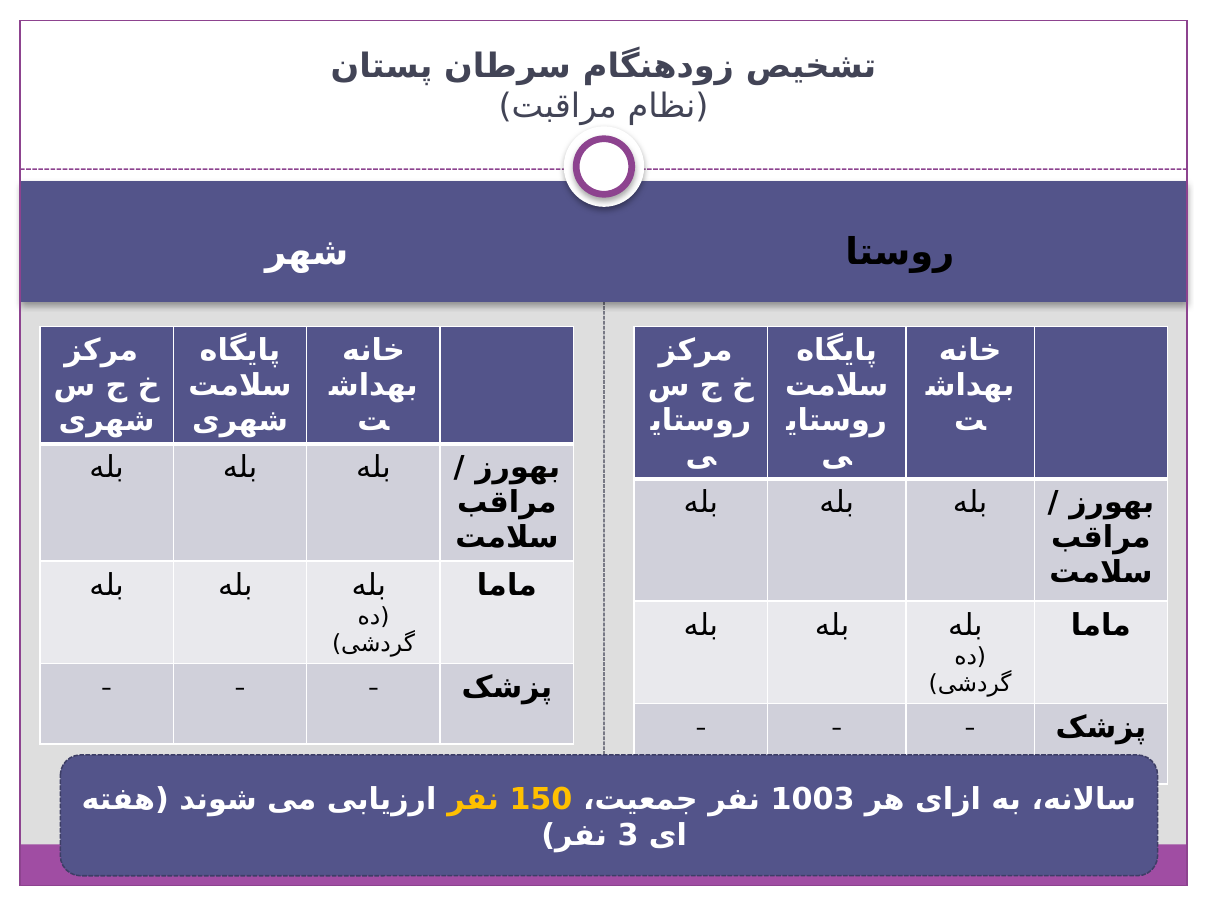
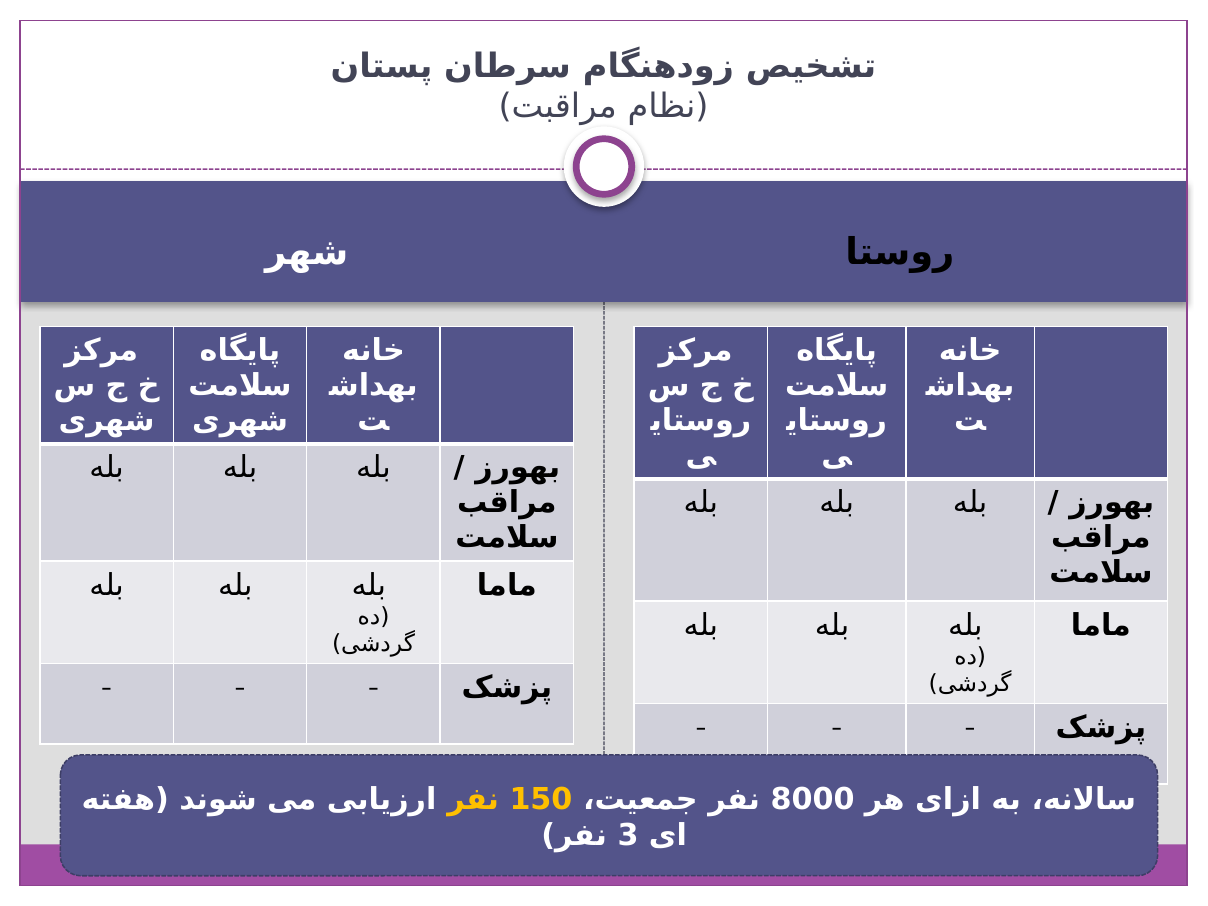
1003: 1003 -> 8000 (813, 799)
